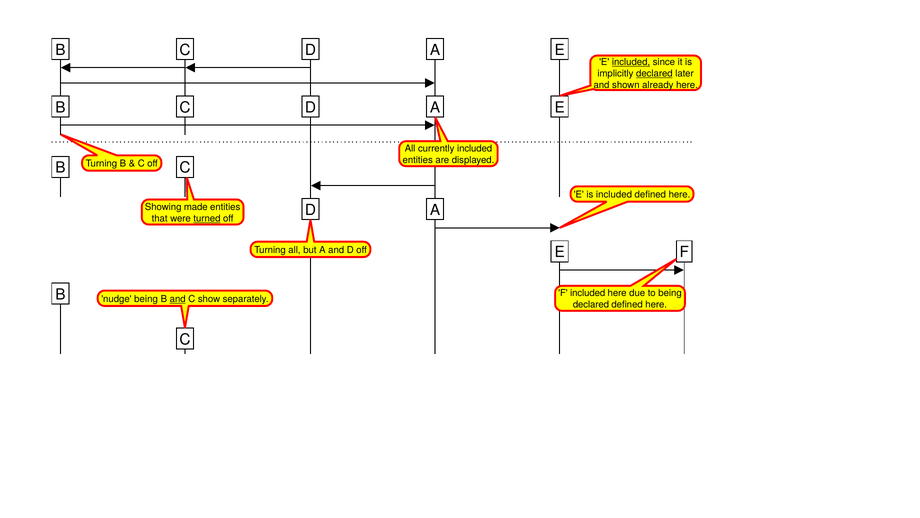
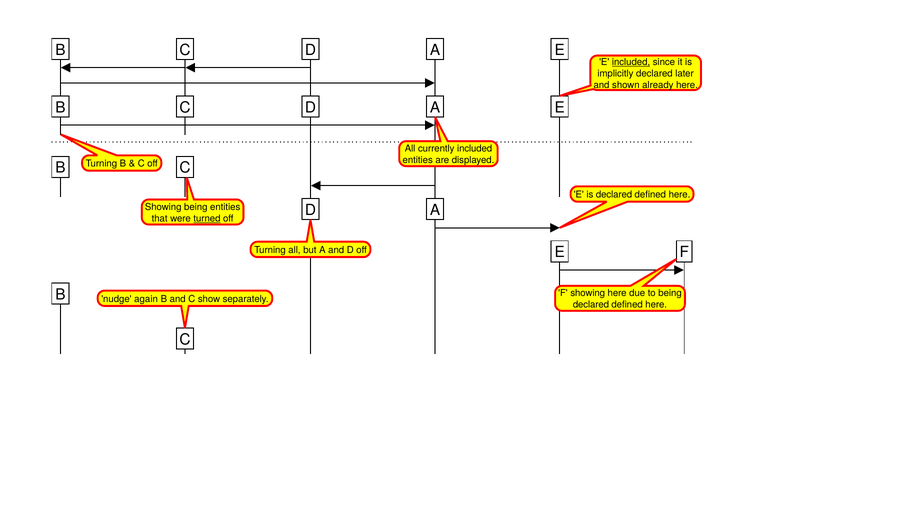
declared underline: present -> none (654, 73)
is included: included -> declared (614, 194)
Showing made: made -> being (196, 207)
F included: included -> showing (588, 293)
nudge being: being -> again (146, 299)
and underline: present -> none (178, 299)
